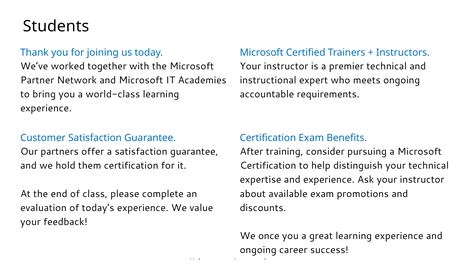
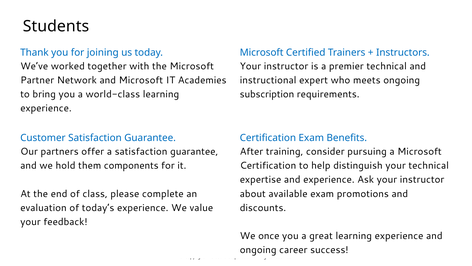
accountable: accountable -> subscription (267, 94)
them certification: certification -> components (131, 165)
